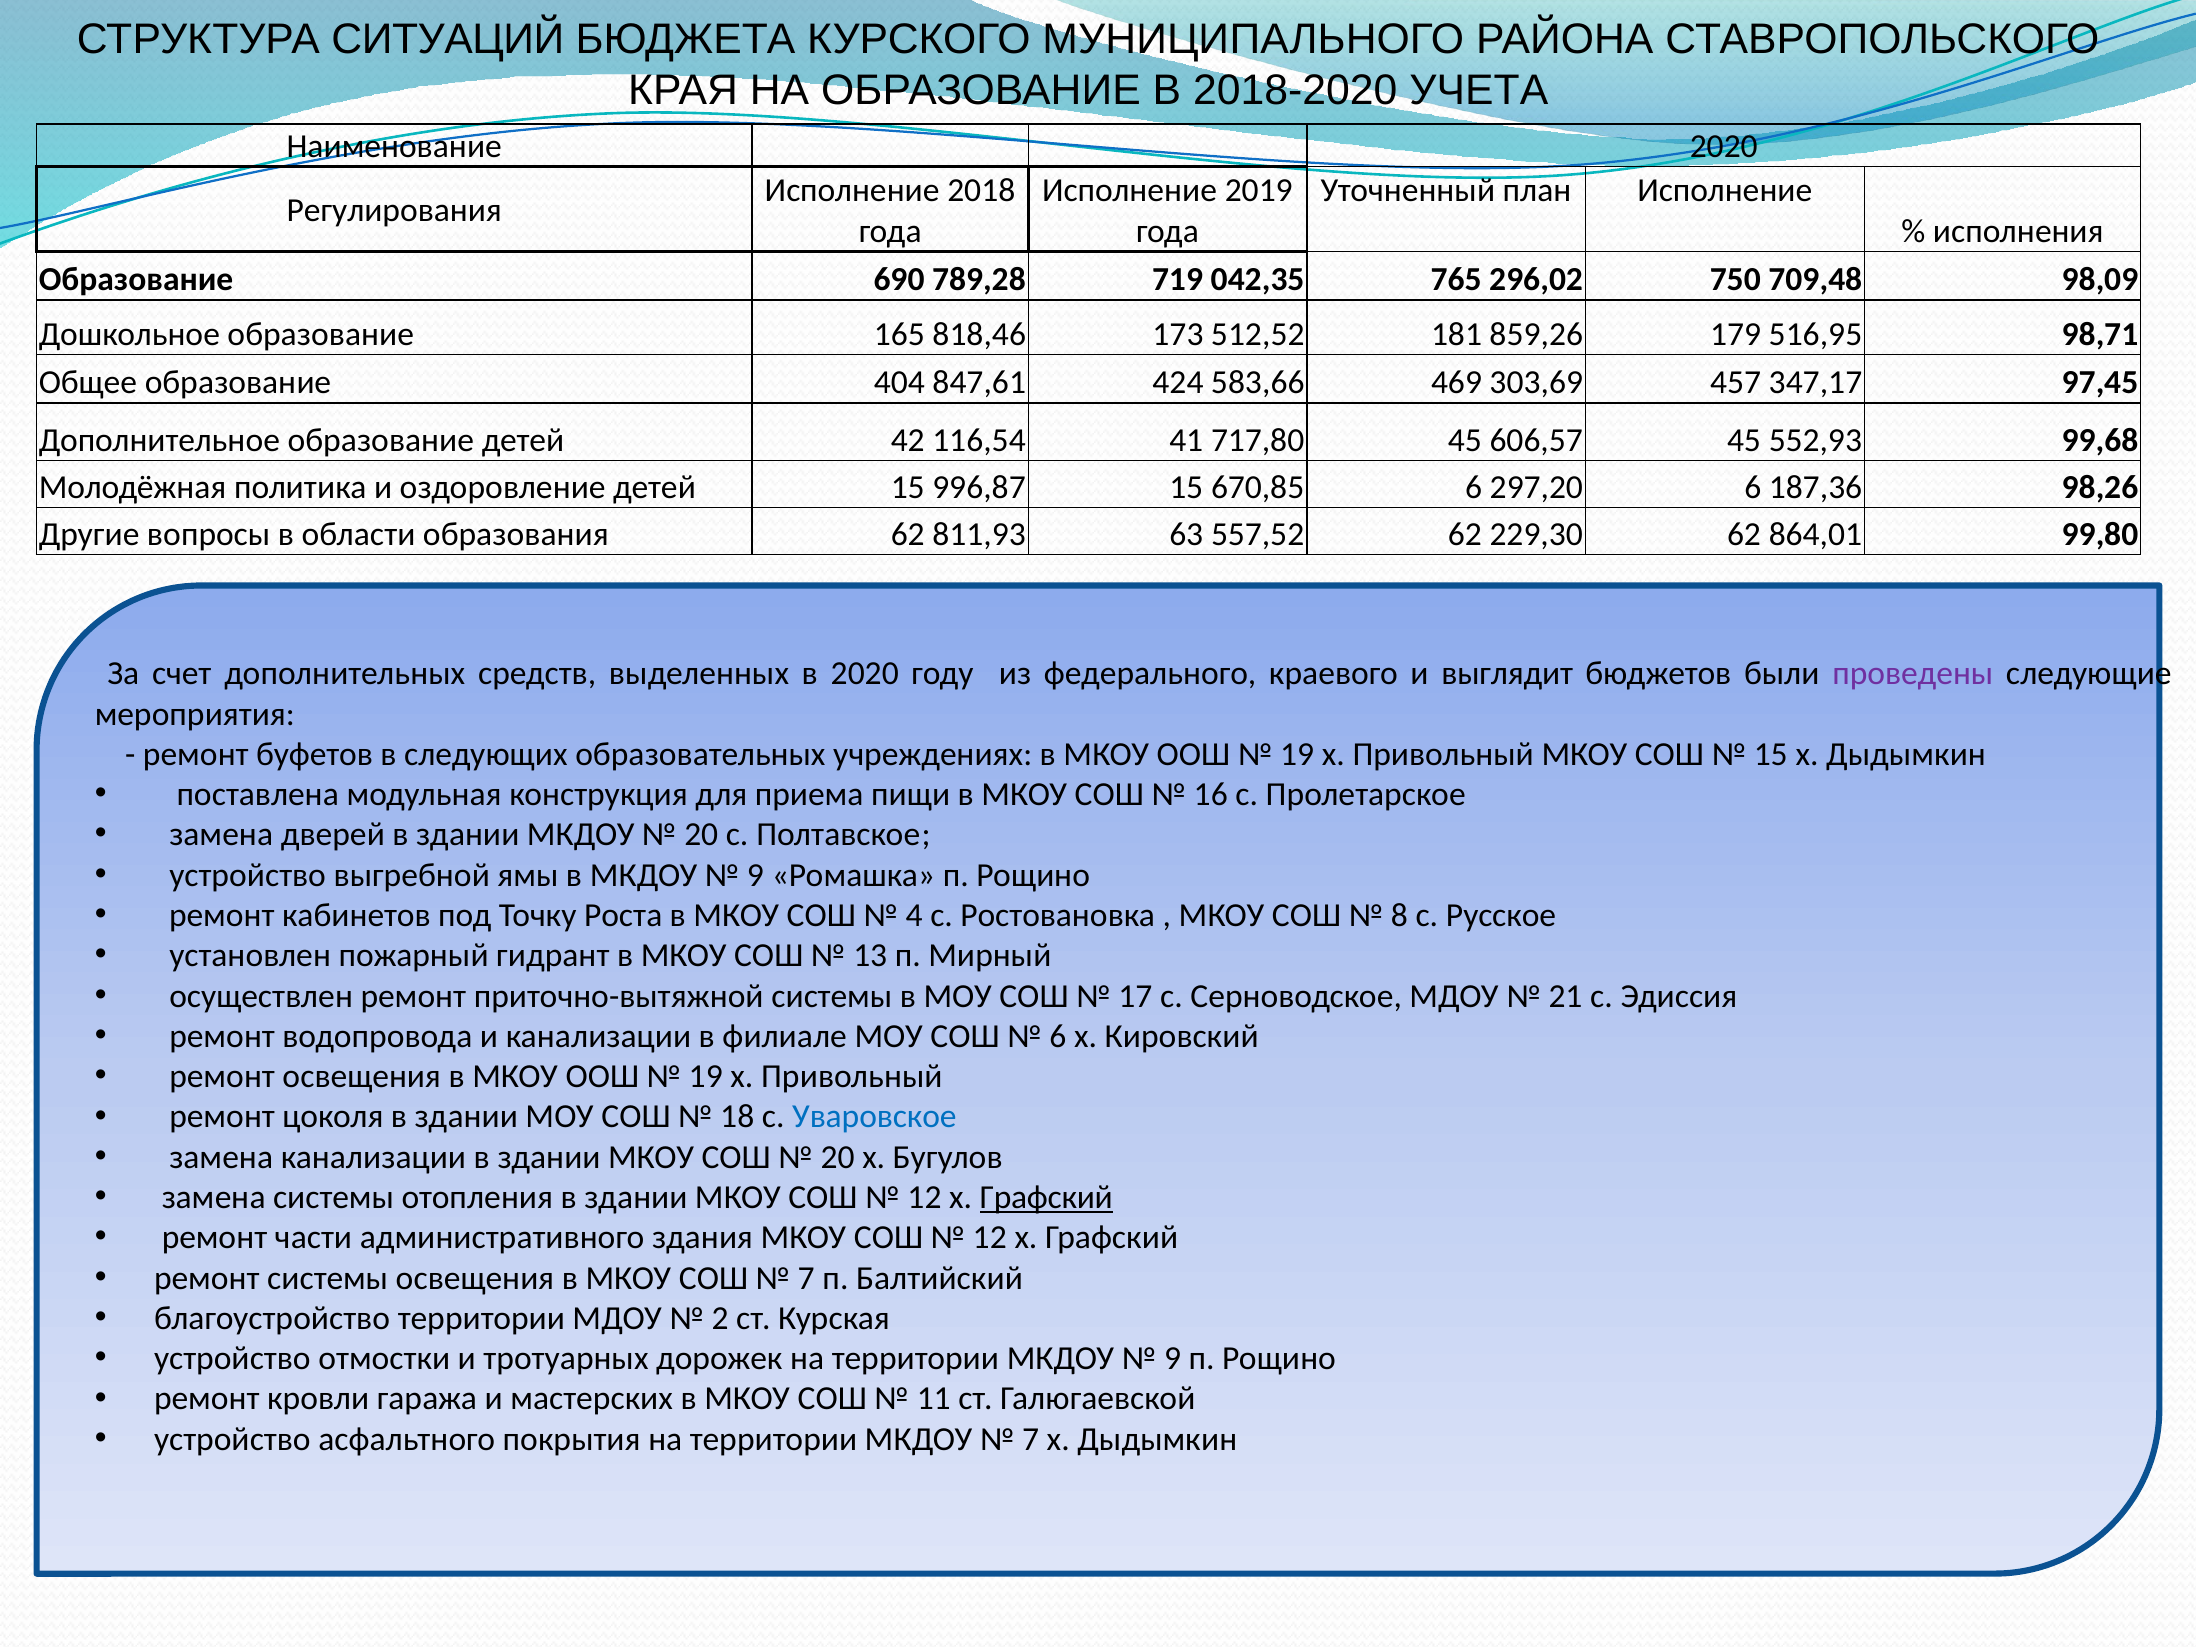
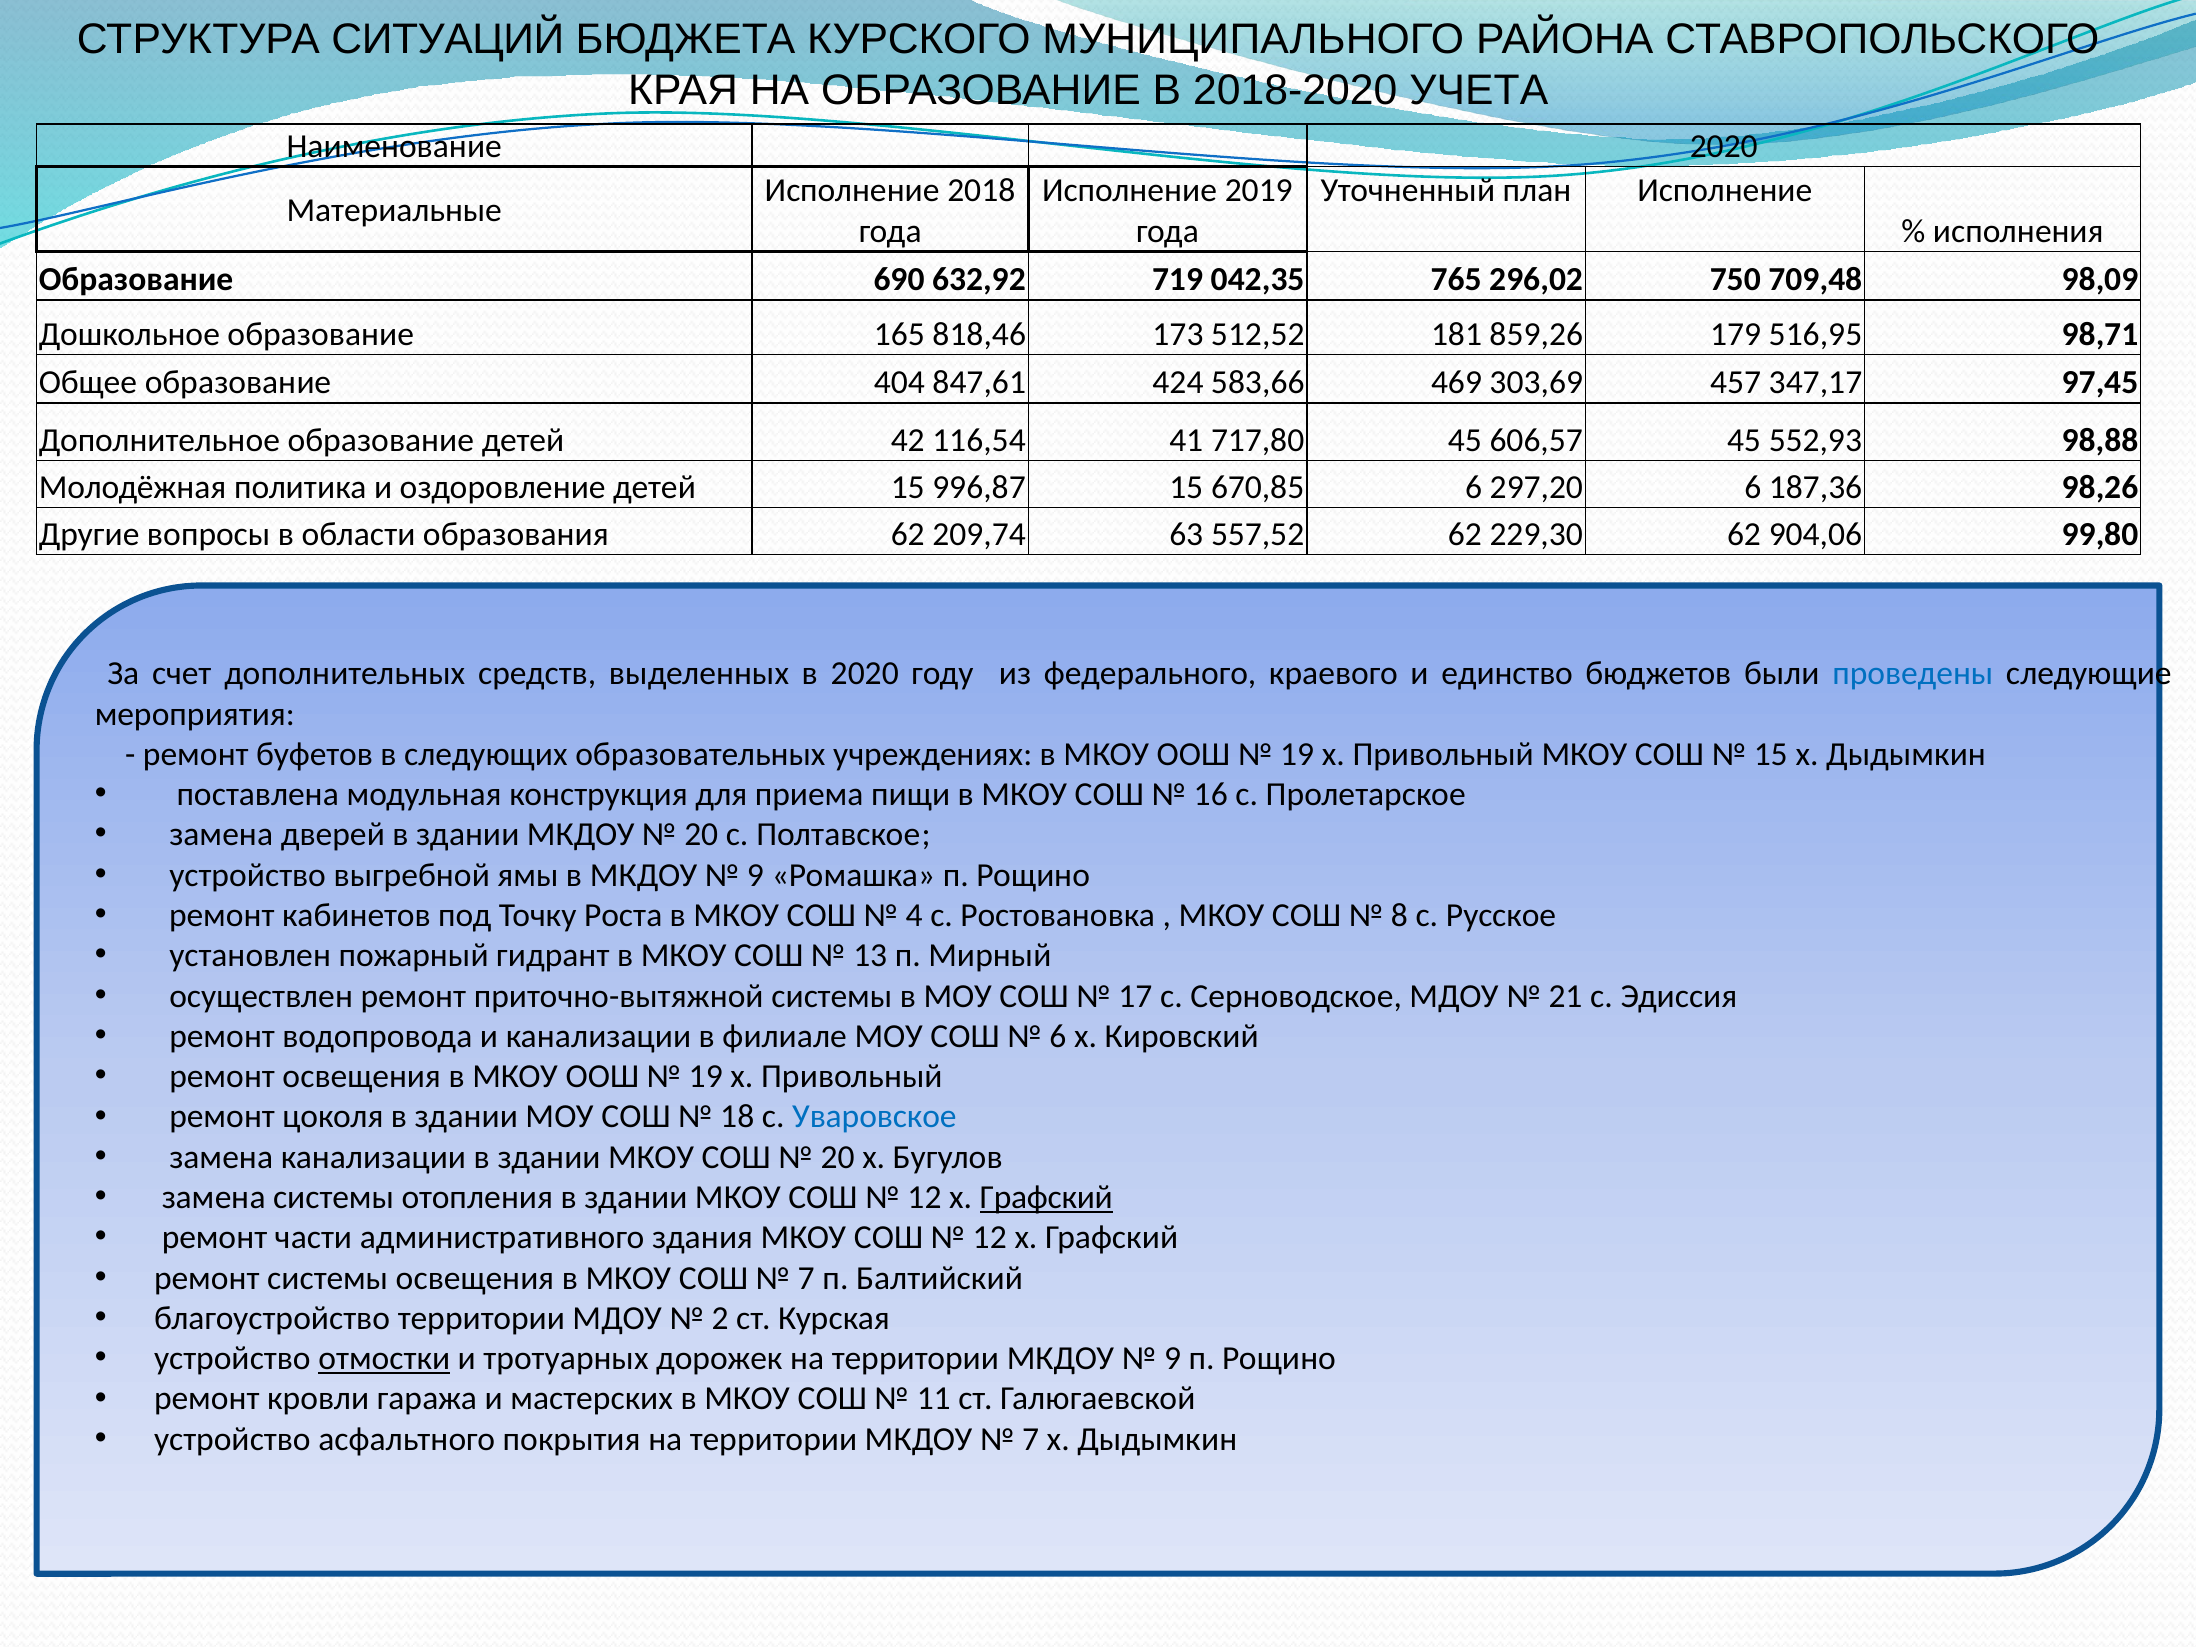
Регулирования: Регулирования -> Материальные (394, 211)
789,28: 789,28 -> 632,92 (979, 280)
99,68: 99,68 -> 98,88 (2100, 440)
811,93: 811,93 -> 209,74 (979, 534)
864,01: 864,01 -> 904,06 (1815, 534)
выглядит: выглядит -> единство (1507, 674)
проведены colour: purple -> blue (1913, 674)
отмостки underline: none -> present (384, 1359)
